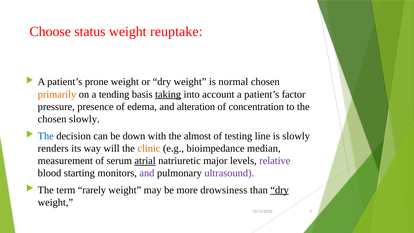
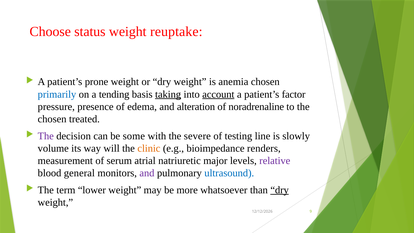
normal: normal -> anemia (233, 82)
primarily colour: orange -> blue (57, 94)
account underline: none -> present (218, 94)
concentration: concentration -> noradrenaline (256, 107)
chosen slowly: slowly -> treated (84, 119)
The colour: blue -> purple (46, 136)
down: down -> some (134, 136)
almost: almost -> severe (197, 136)
renders: renders -> volume (53, 148)
median: median -> renders (264, 148)
atrial underline: present -> none (145, 161)
starting: starting -> general (79, 173)
ultrasound colour: purple -> blue (229, 173)
rarely: rarely -> lower (92, 190)
drowsiness: drowsiness -> whatsoever (224, 190)
